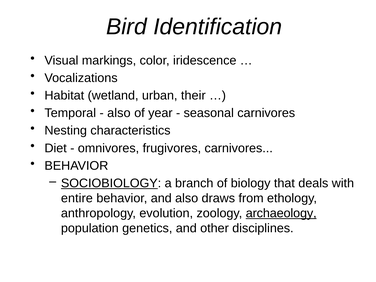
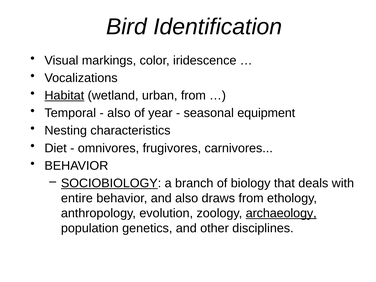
Habitat underline: none -> present (64, 96)
urban their: their -> from (193, 96)
seasonal carnivores: carnivores -> equipment (266, 113)
